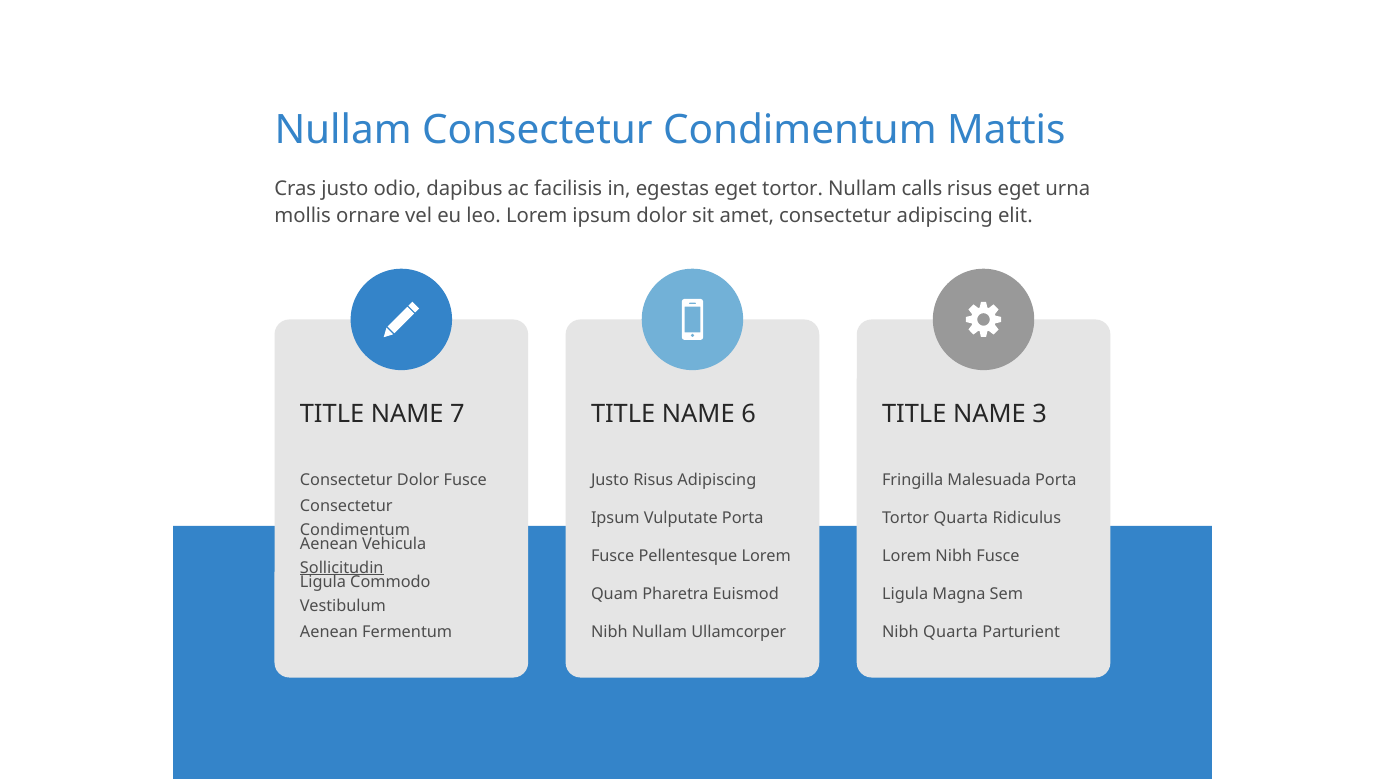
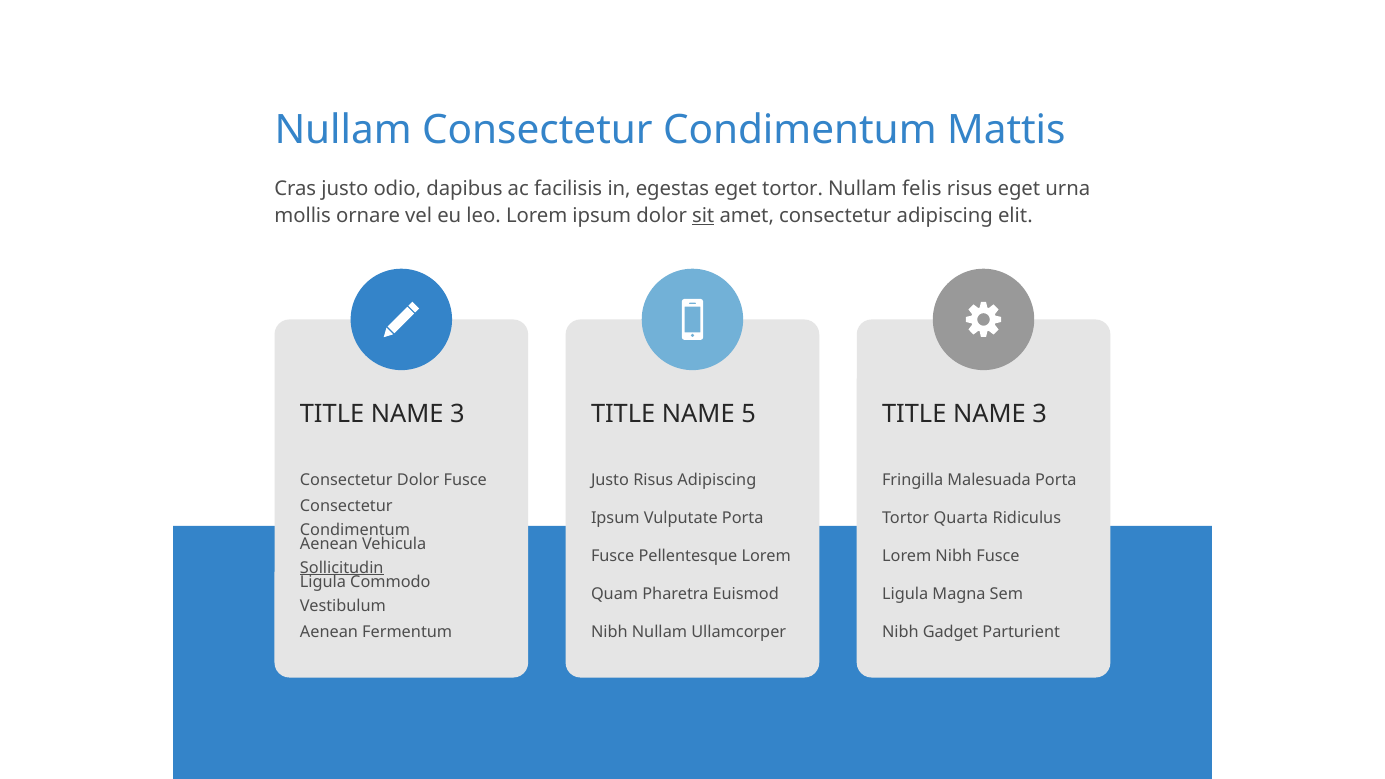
calls: calls -> felis (922, 189)
sit underline: none -> present (703, 216)
7: 7 -> 3 (457, 414)
6: 6 -> 5 (749, 414)
Nibh Quarta: Quarta -> Gadget (951, 632)
